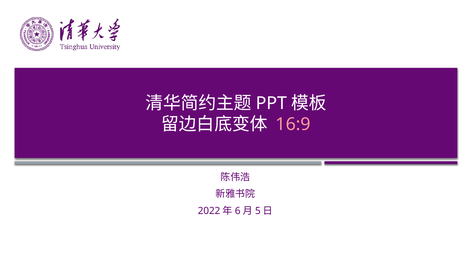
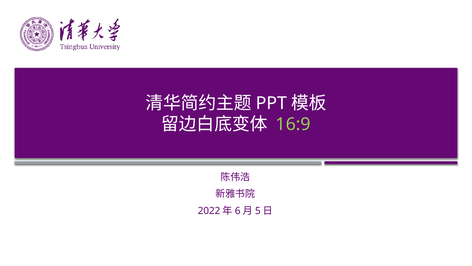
16:9 colour: pink -> light green (293, 124)
